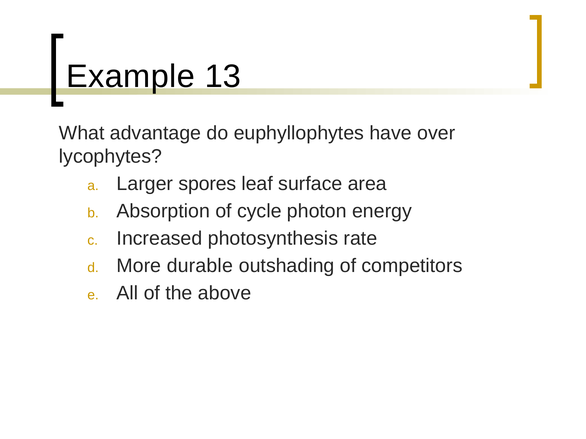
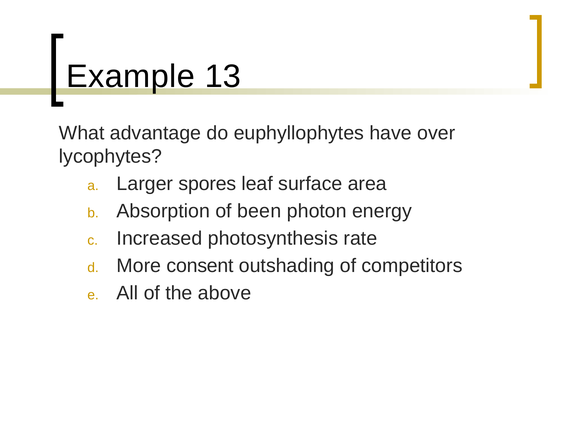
cycle: cycle -> been (259, 211)
durable: durable -> consent (200, 266)
